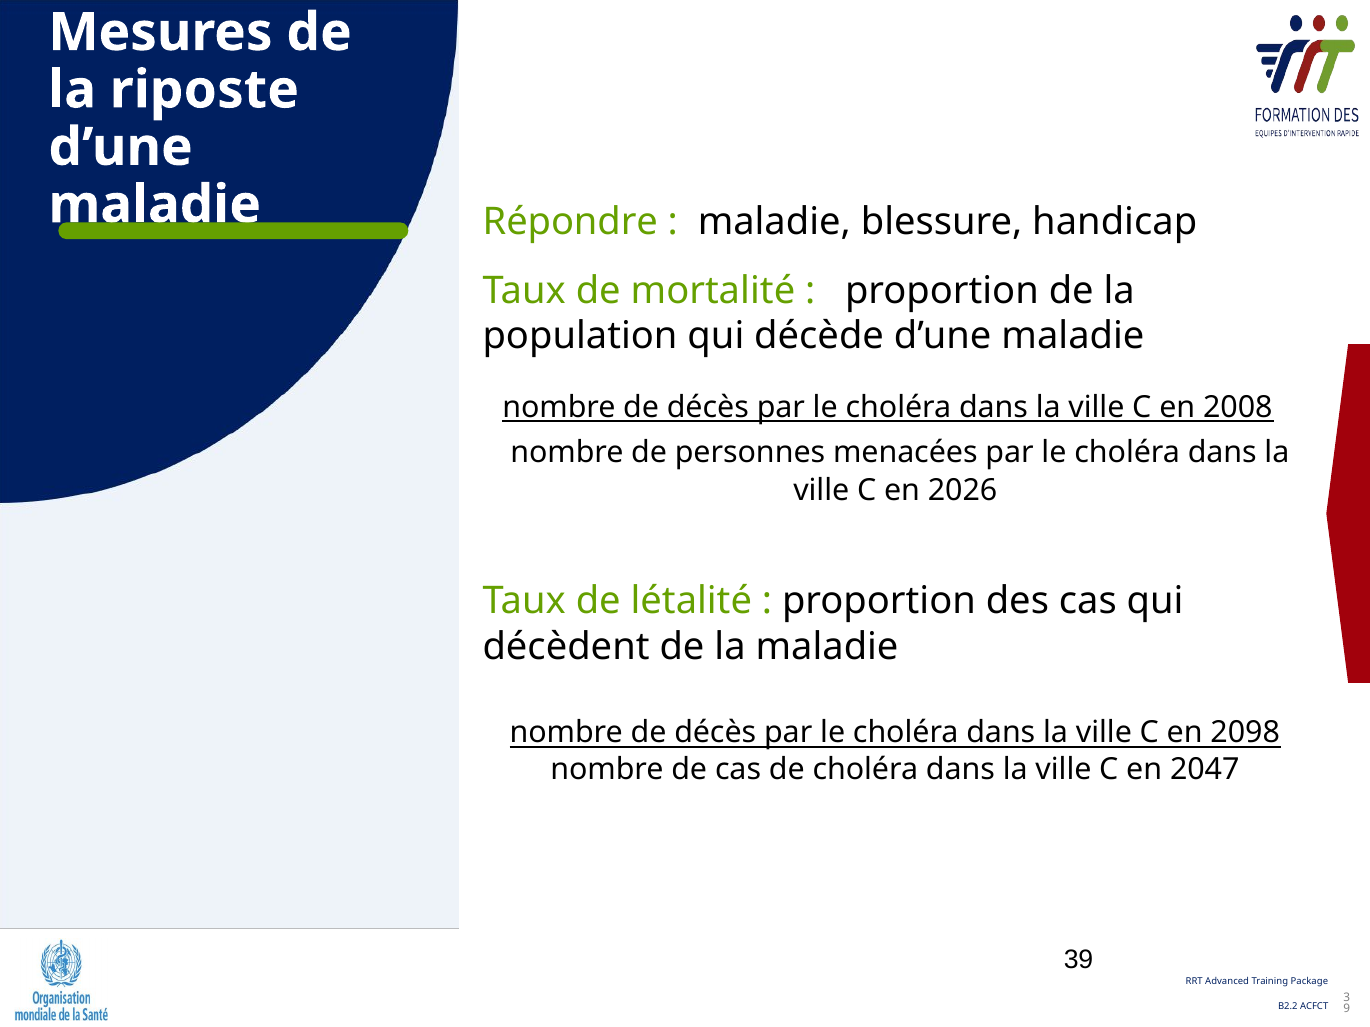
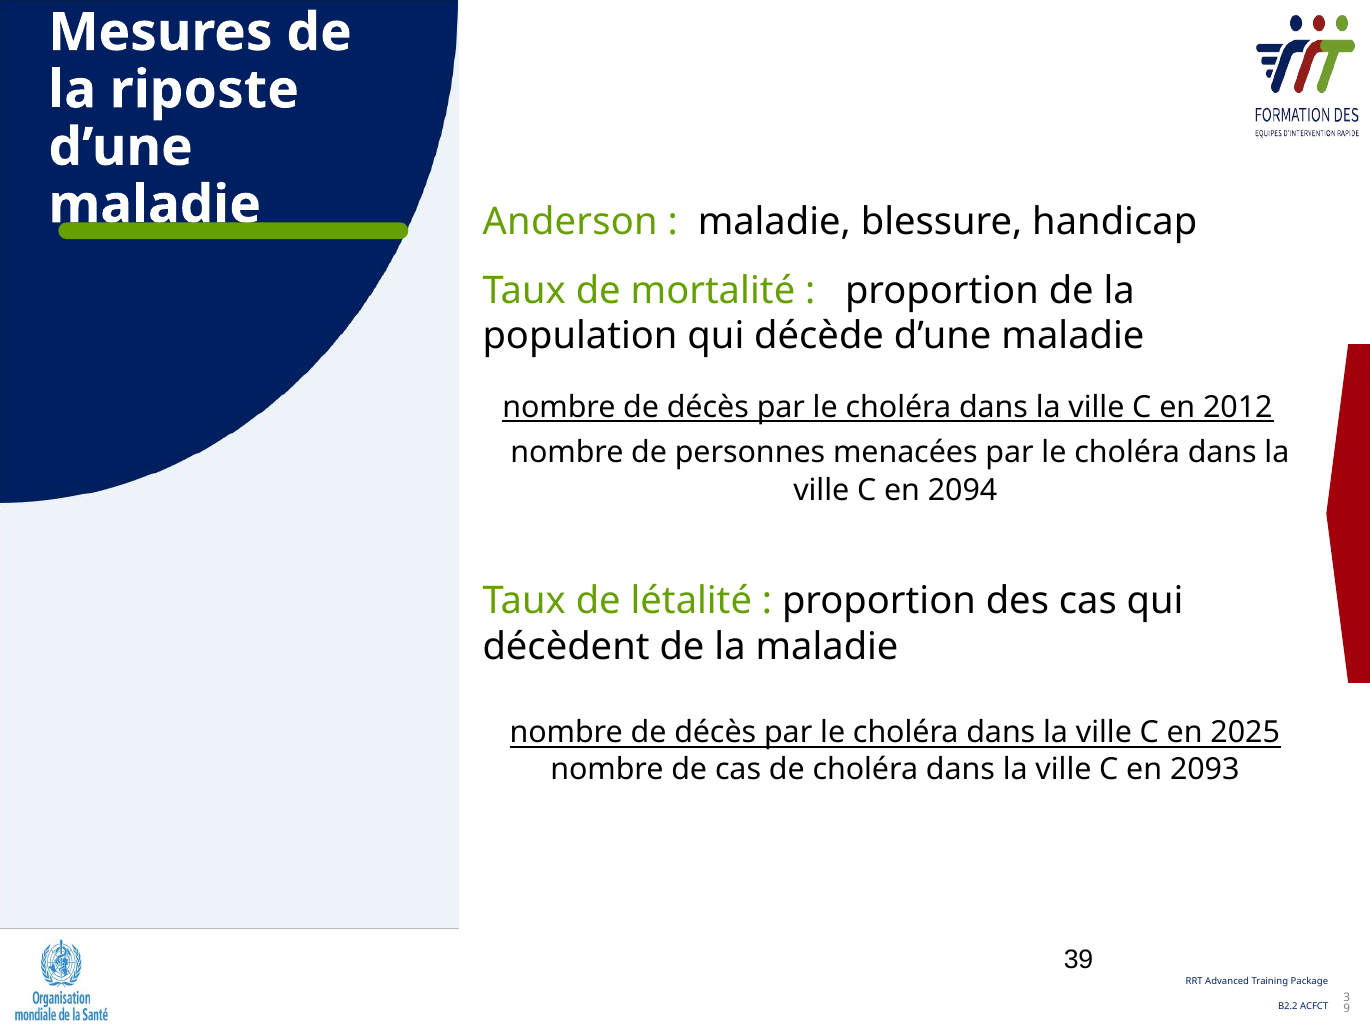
Répondre: Répondre -> Anderson (570, 222)
2008: 2008 -> 2012 (1238, 407)
2026: 2026 -> 2094 (963, 491)
2098: 2098 -> 2025 (1245, 733)
2047: 2047 -> 2093 (1205, 770)
